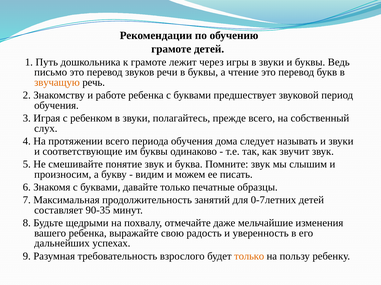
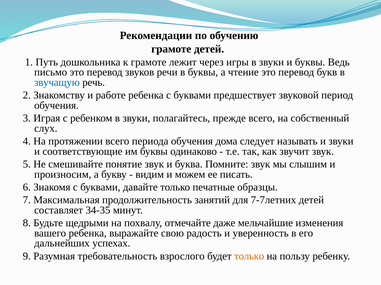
звучащую colour: orange -> blue (57, 83)
0-7летних: 0-7летних -> 7-7летних (273, 200)
90-35: 90-35 -> 34-35 (98, 211)
